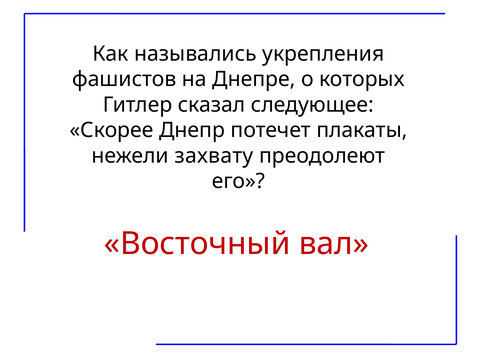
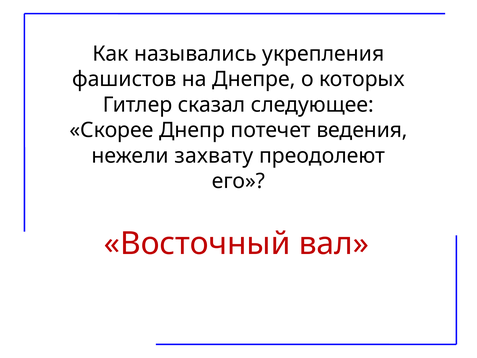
плакаты: плакаты -> ведения (362, 130)
